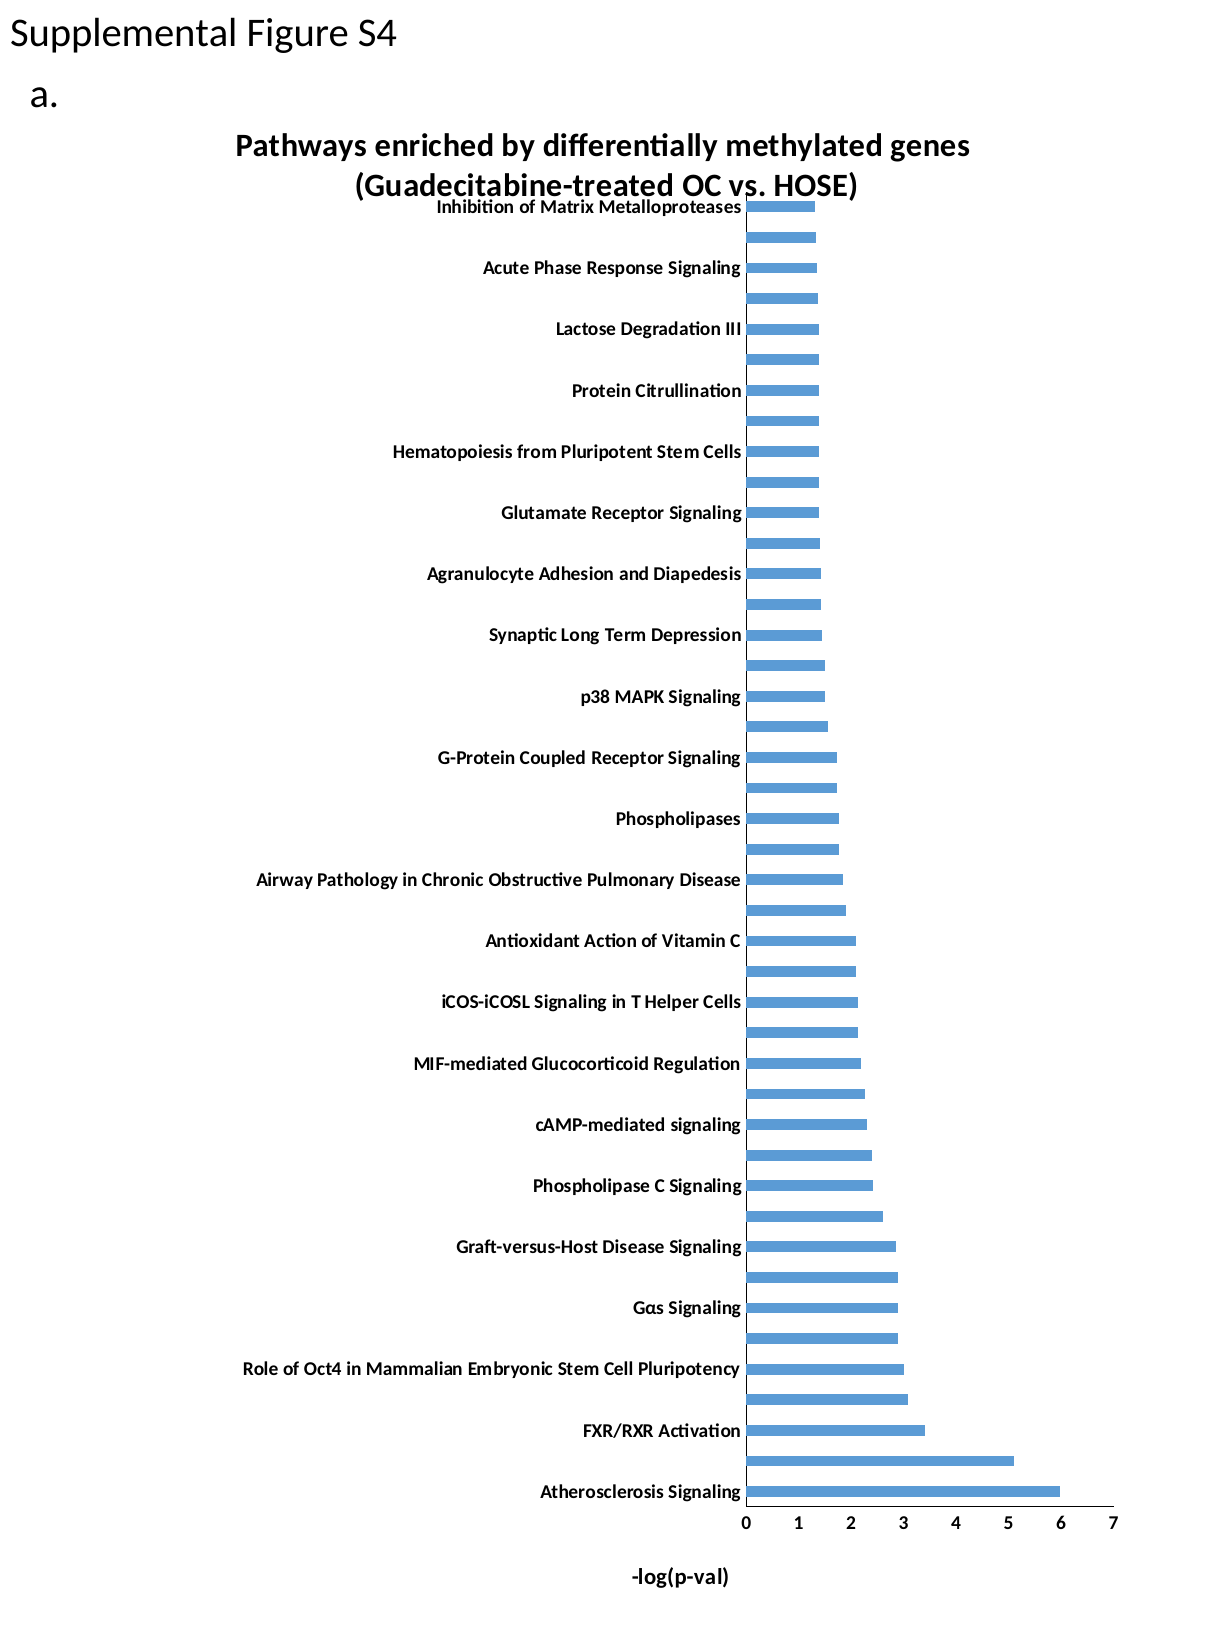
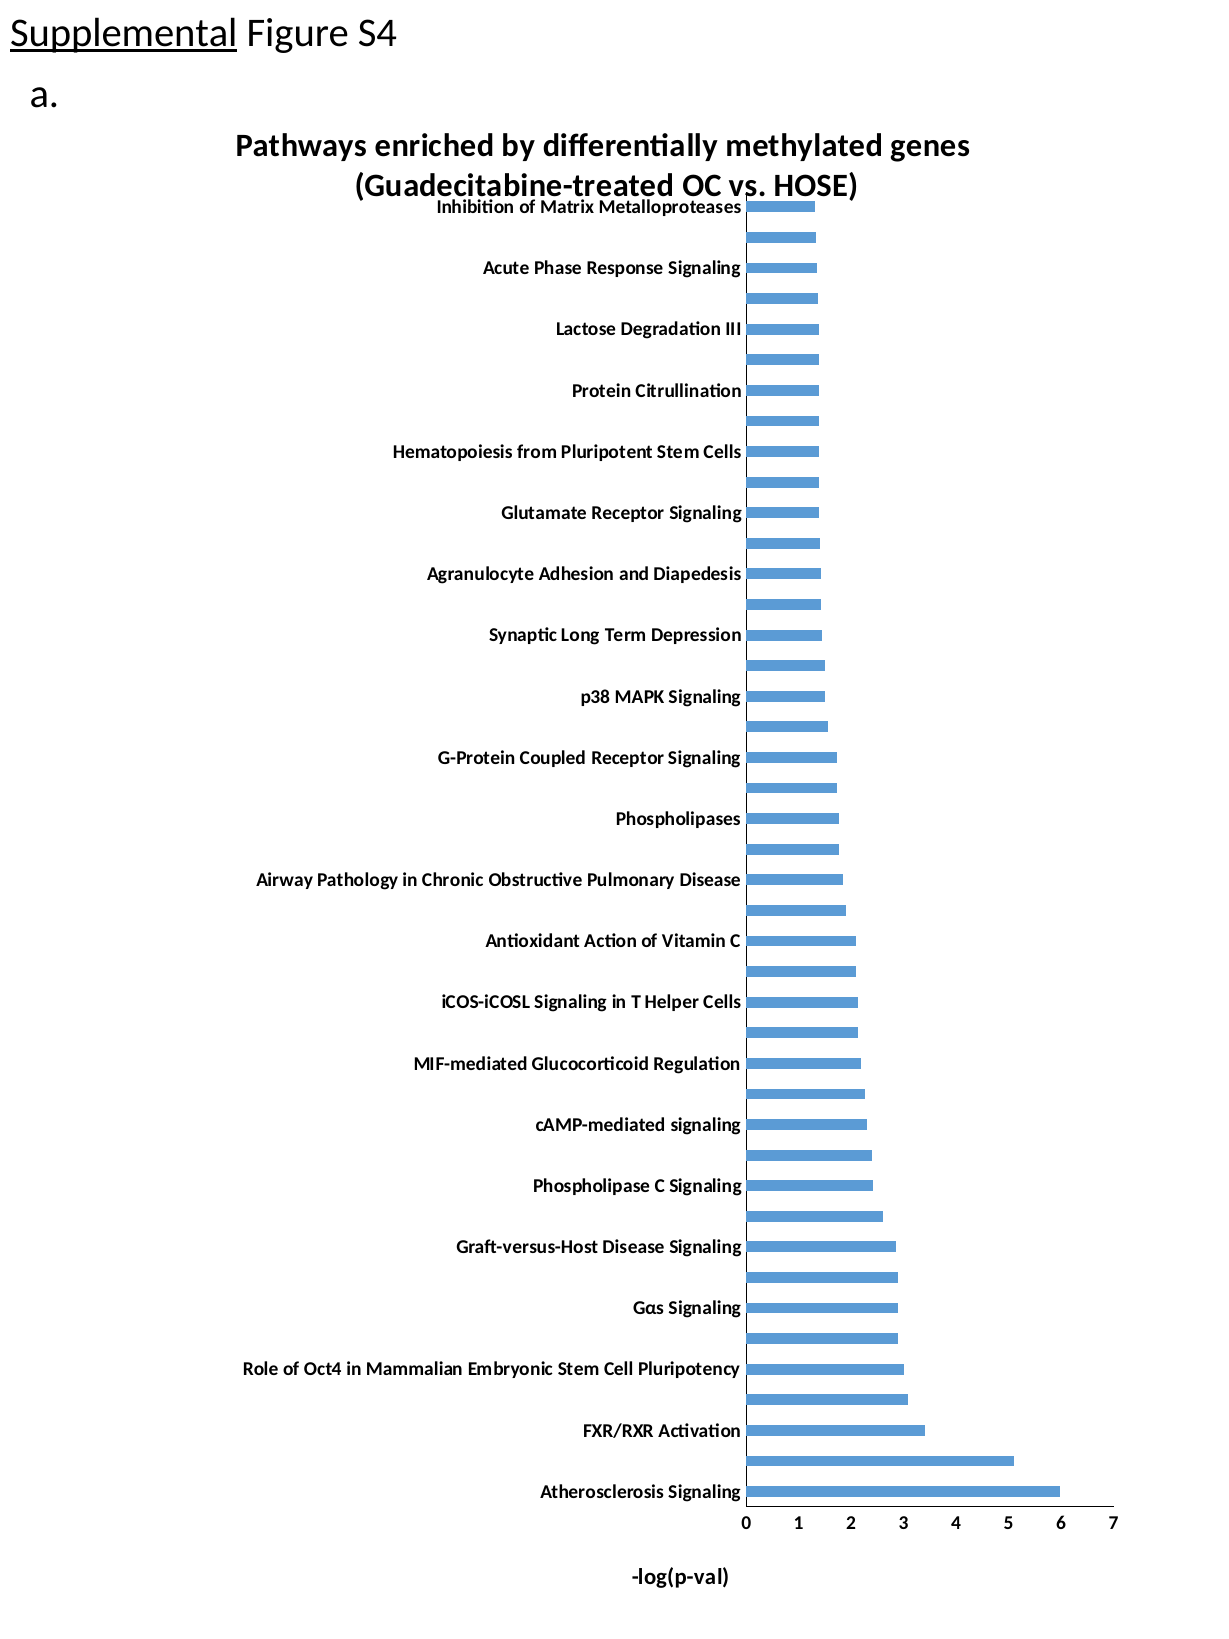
Supplemental underline: none -> present (124, 33)
